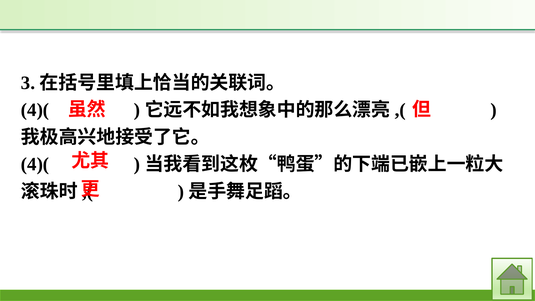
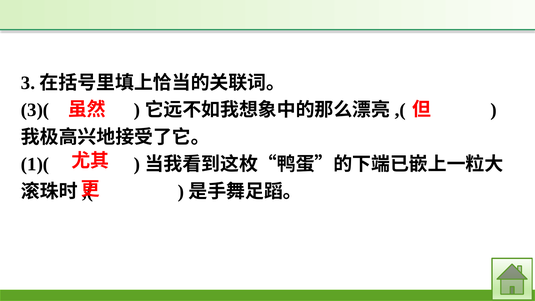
4)(: 4)( -> 3)( (35, 110)
4)(: 4)( -> 1)( (35, 164)
